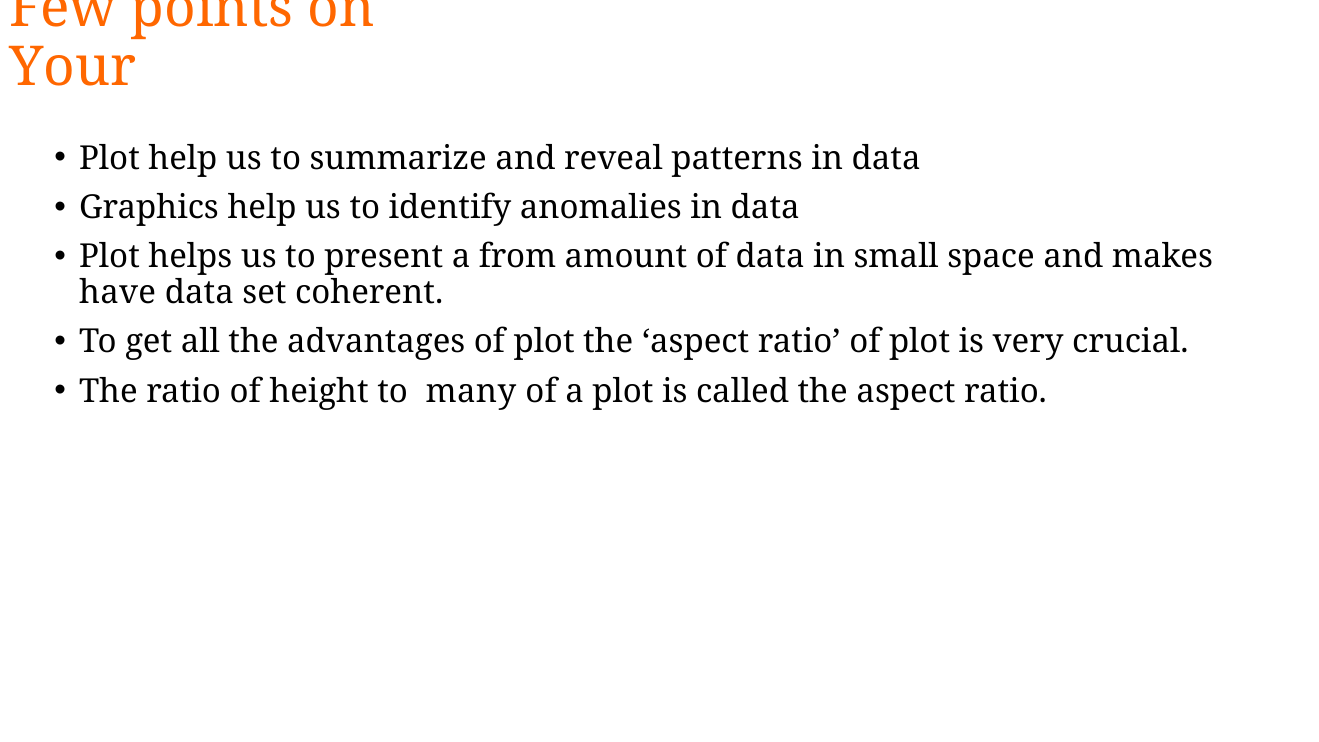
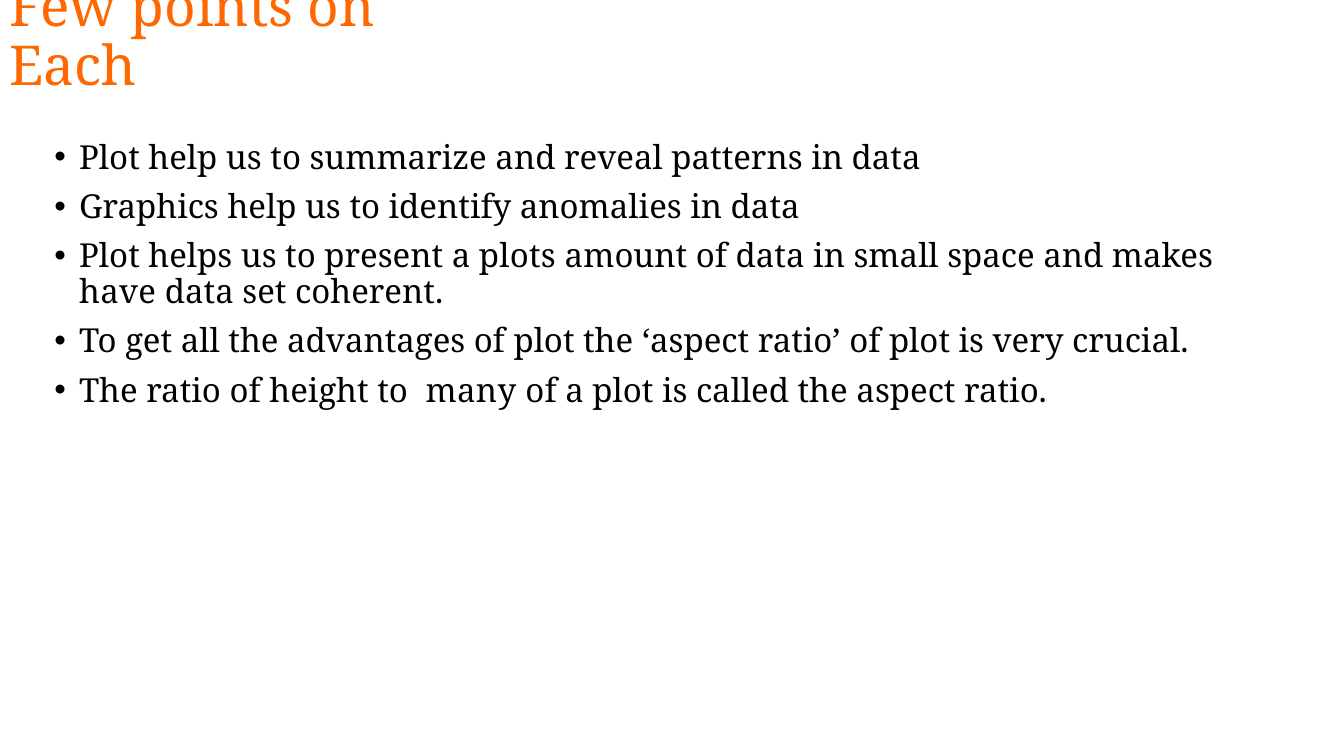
Your: Your -> Each (73, 68)
from: from -> plots (517, 257)
